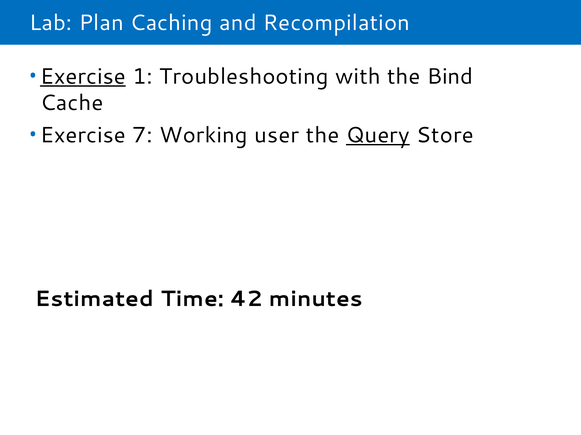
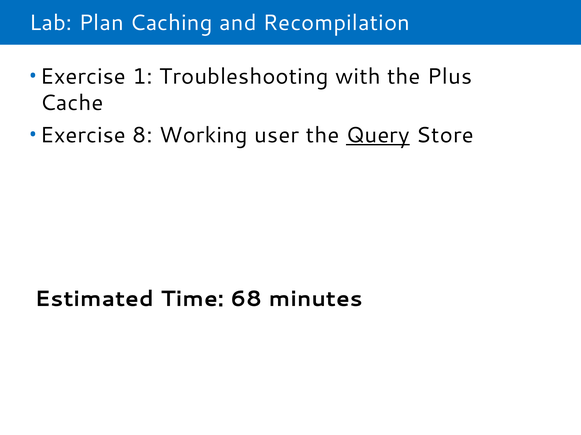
Exercise underline: present -> none (83, 77)
Bind: Bind -> Plus (450, 77)
7: 7 -> 8 (142, 135)
42: 42 -> 68 (246, 299)
